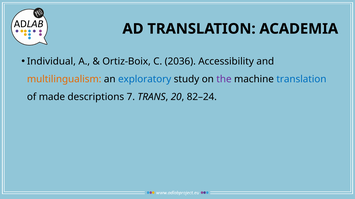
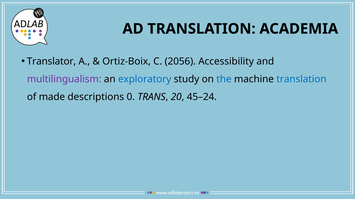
Individual: Individual -> Translator (51, 62)
2036: 2036 -> 2056 (180, 62)
multilingualism colour: orange -> purple (64, 79)
the colour: purple -> blue (224, 79)
7: 7 -> 0 (131, 97)
82–24: 82–24 -> 45–24 (202, 97)
